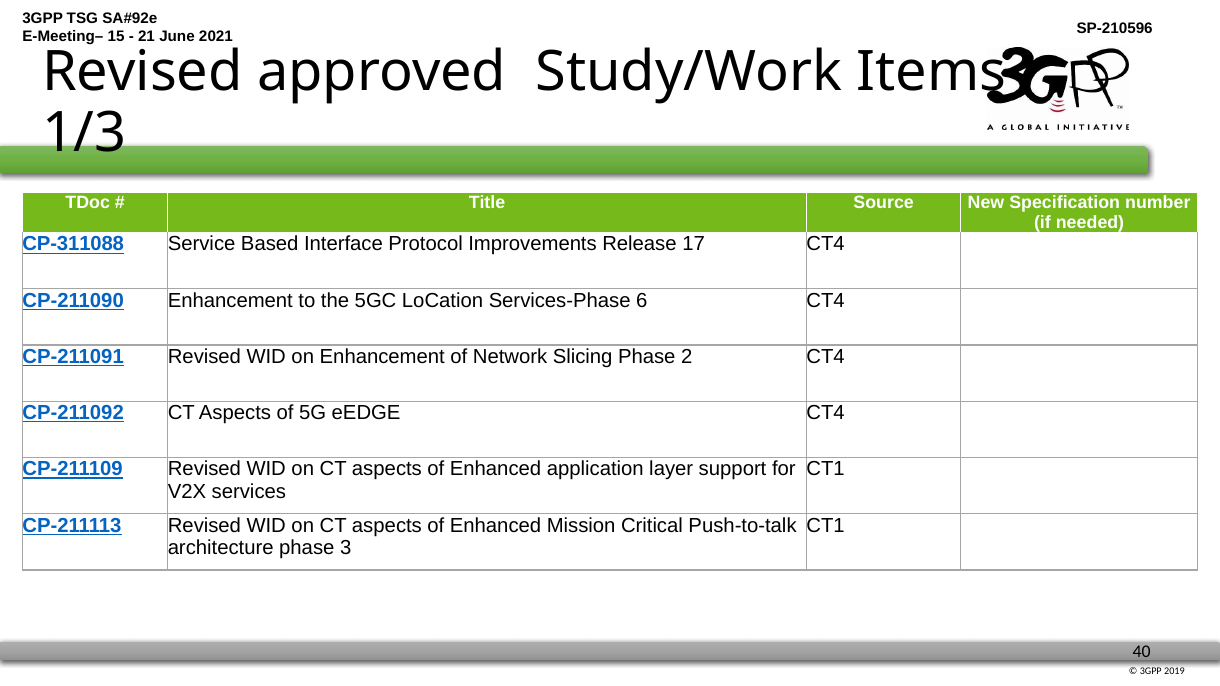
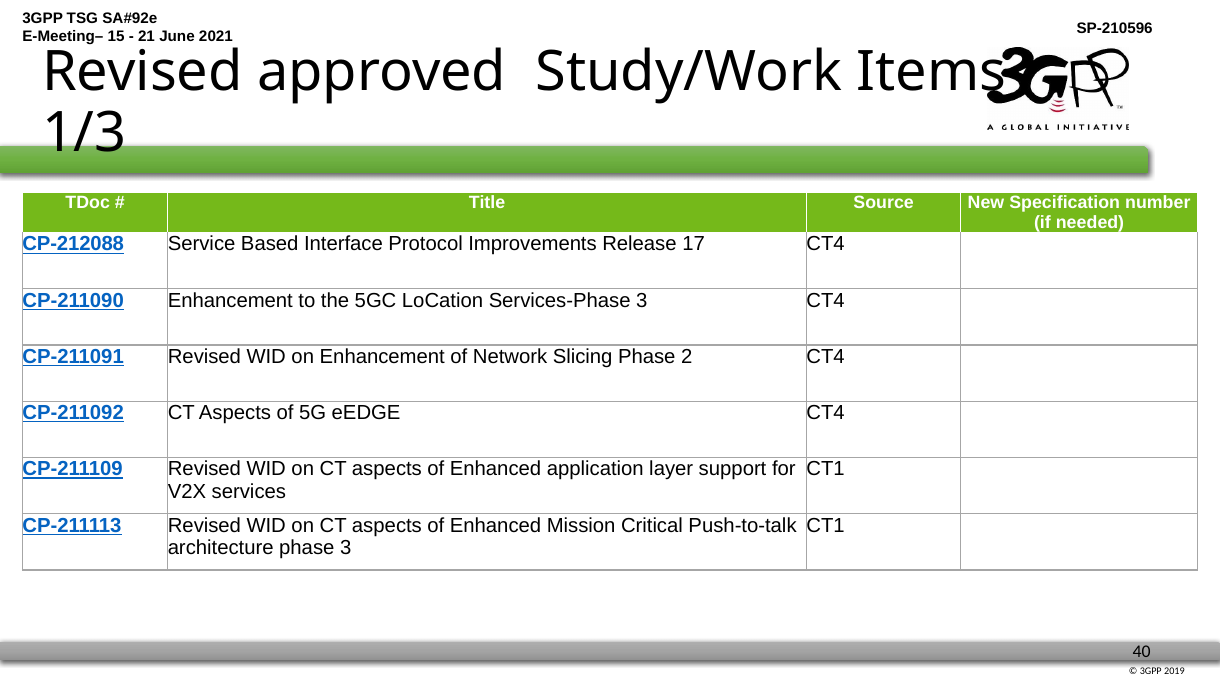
CP-311088: CP-311088 -> CP-212088 (73, 244)
Services-Phase 6: 6 -> 3 (642, 300)
